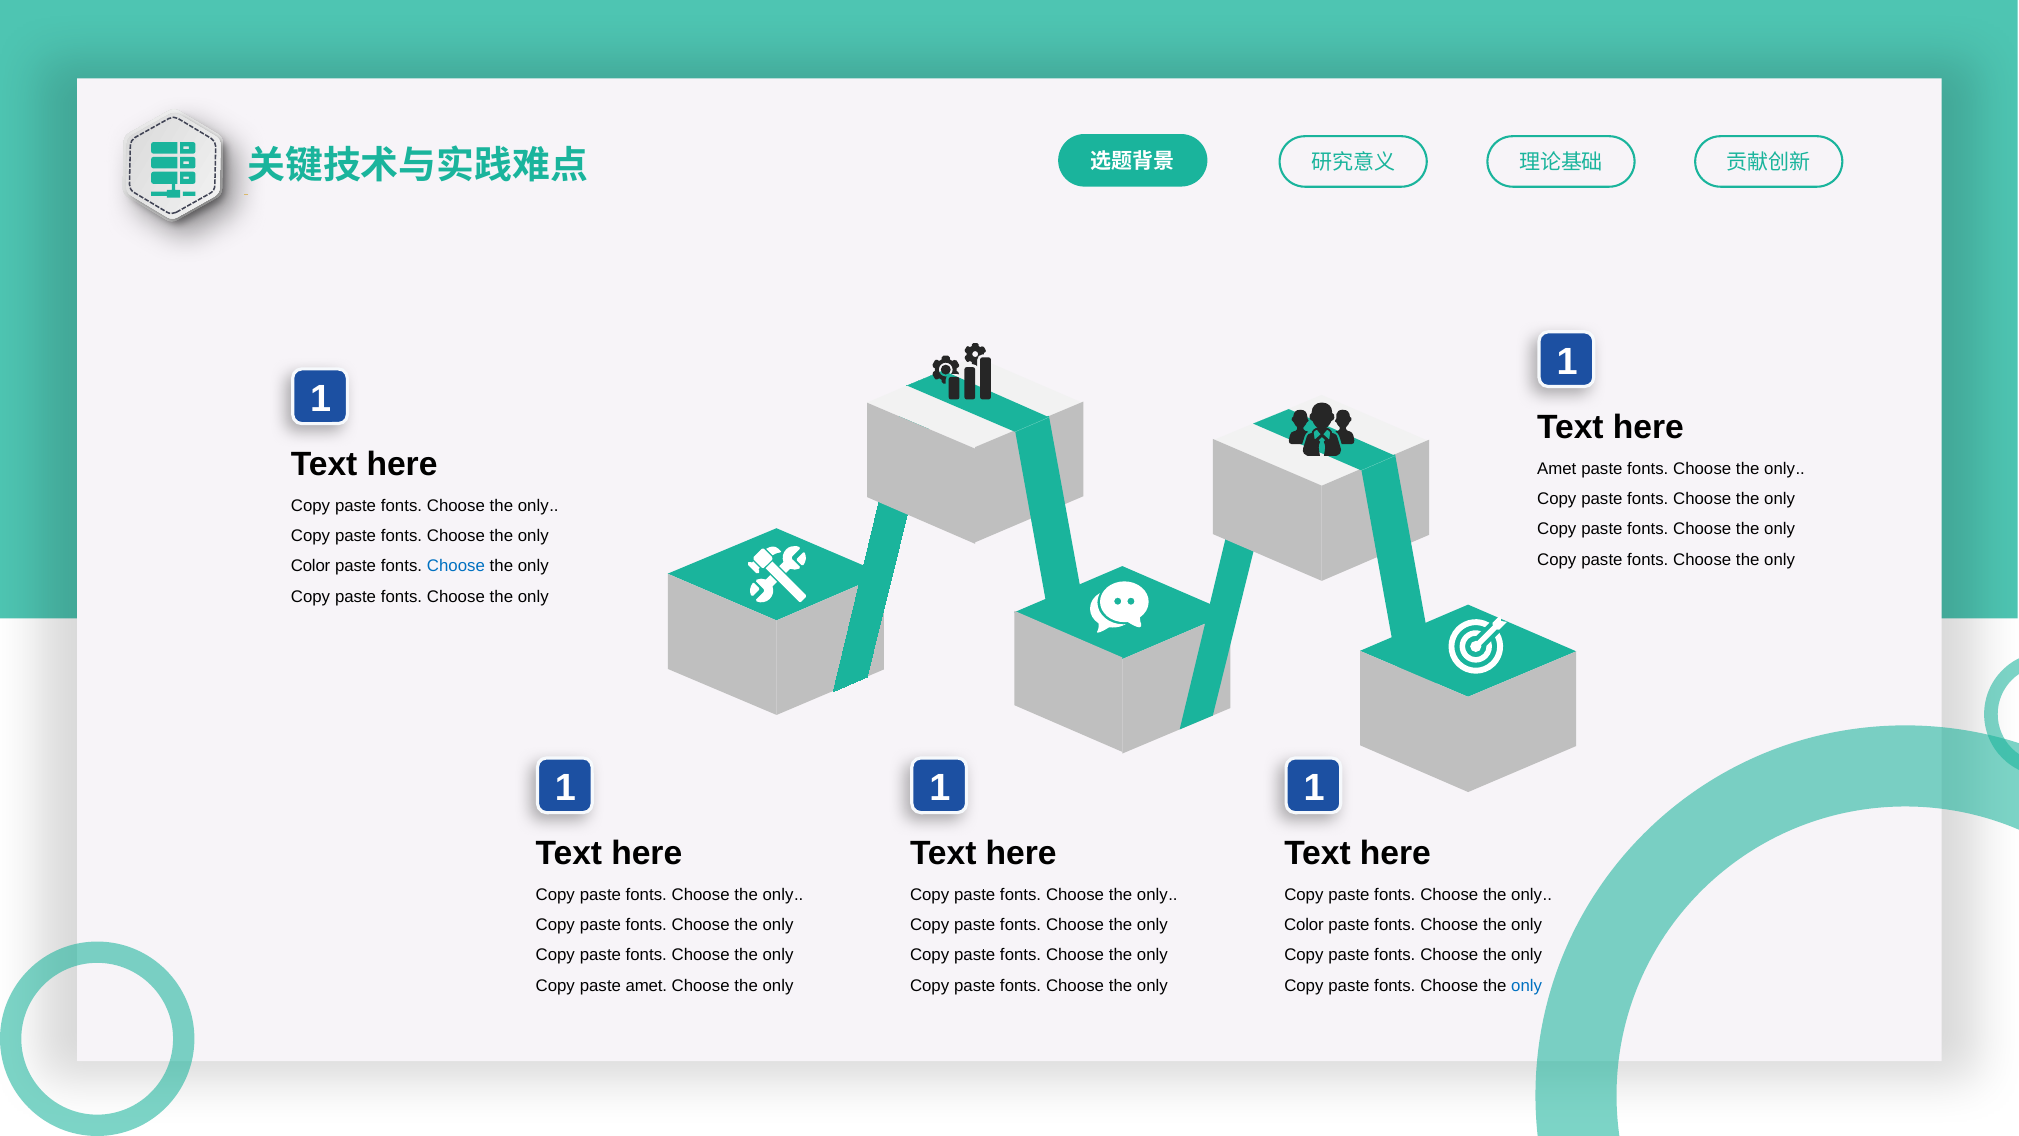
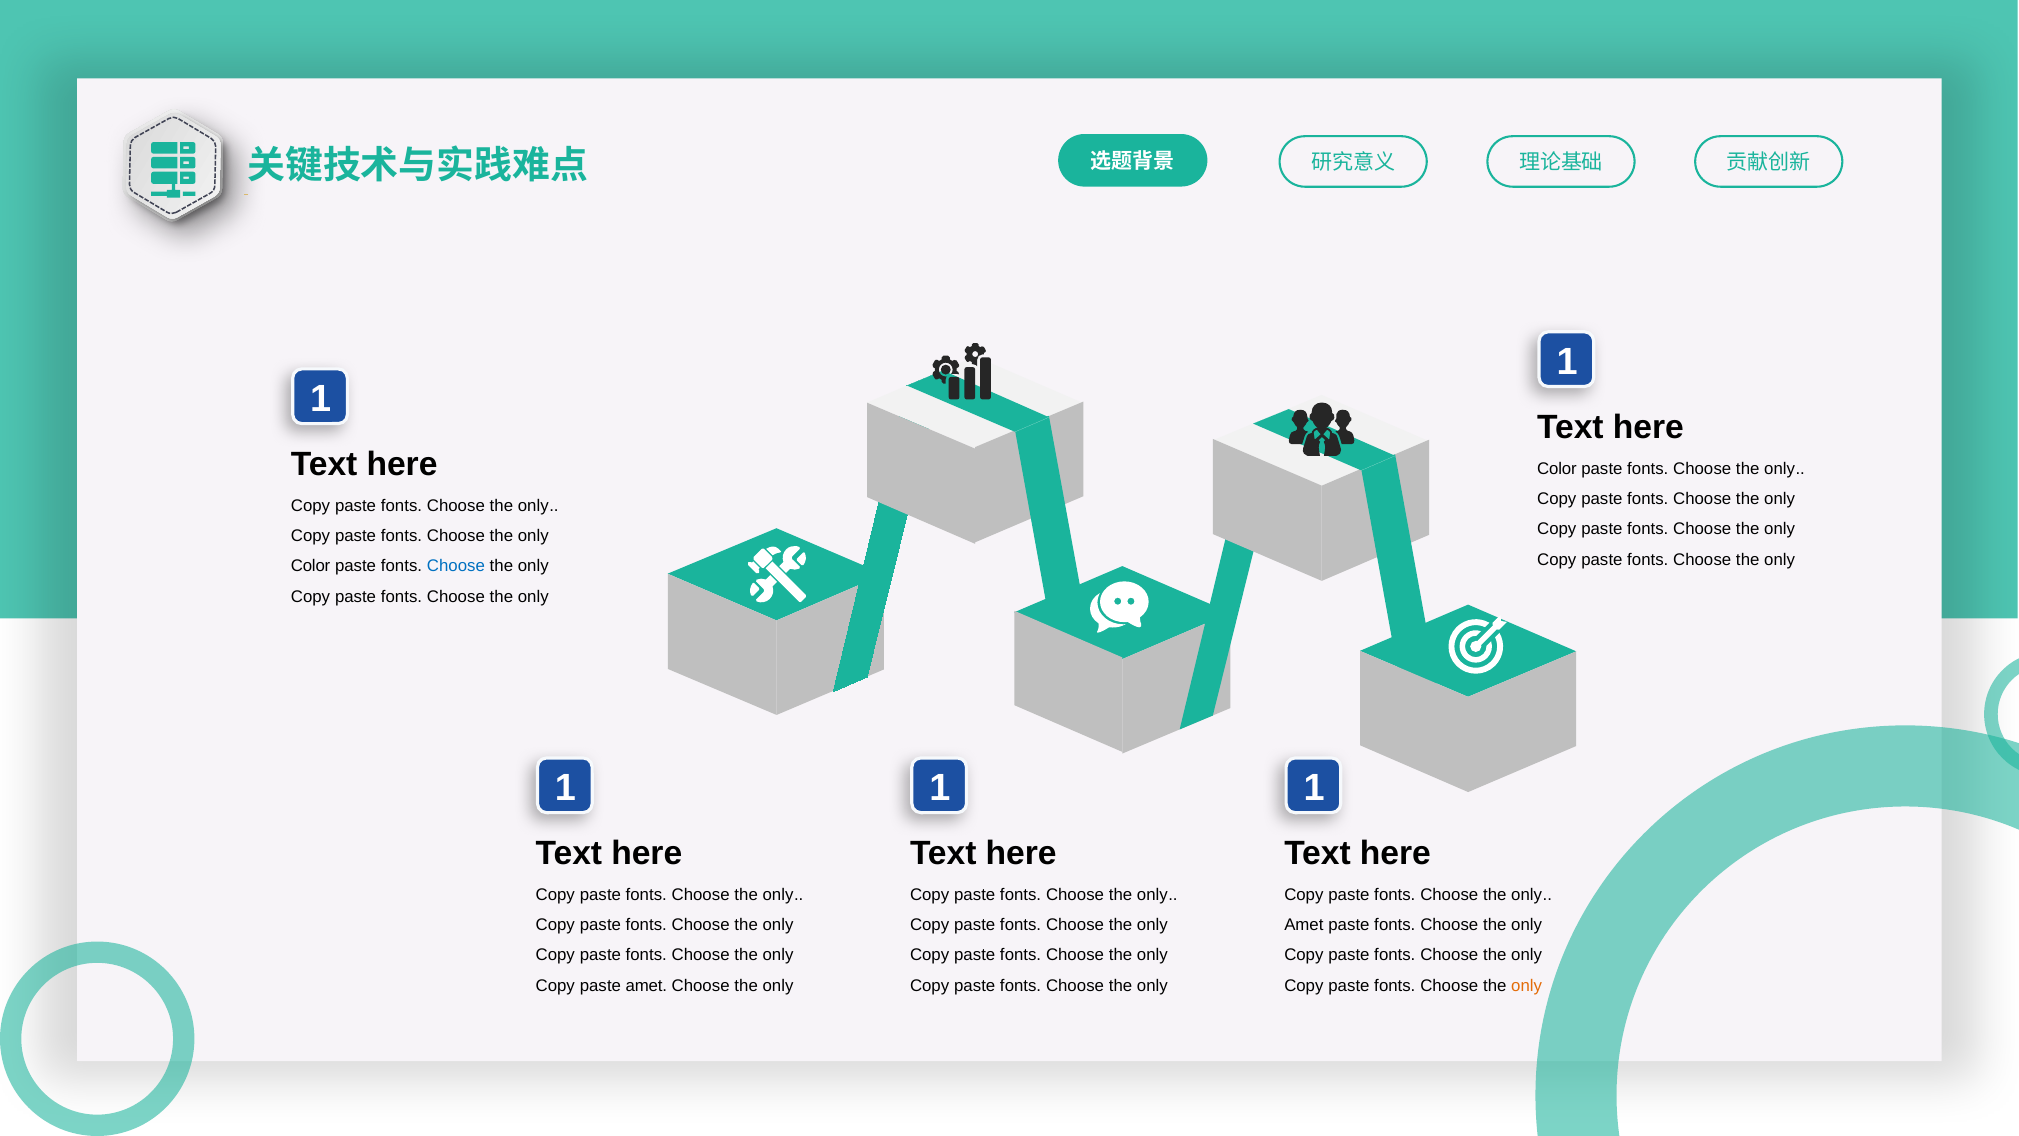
Amet: Amet -> Color (1557, 469)
Color: Color -> Amet (1304, 925)
only colour: blue -> orange (1527, 985)
